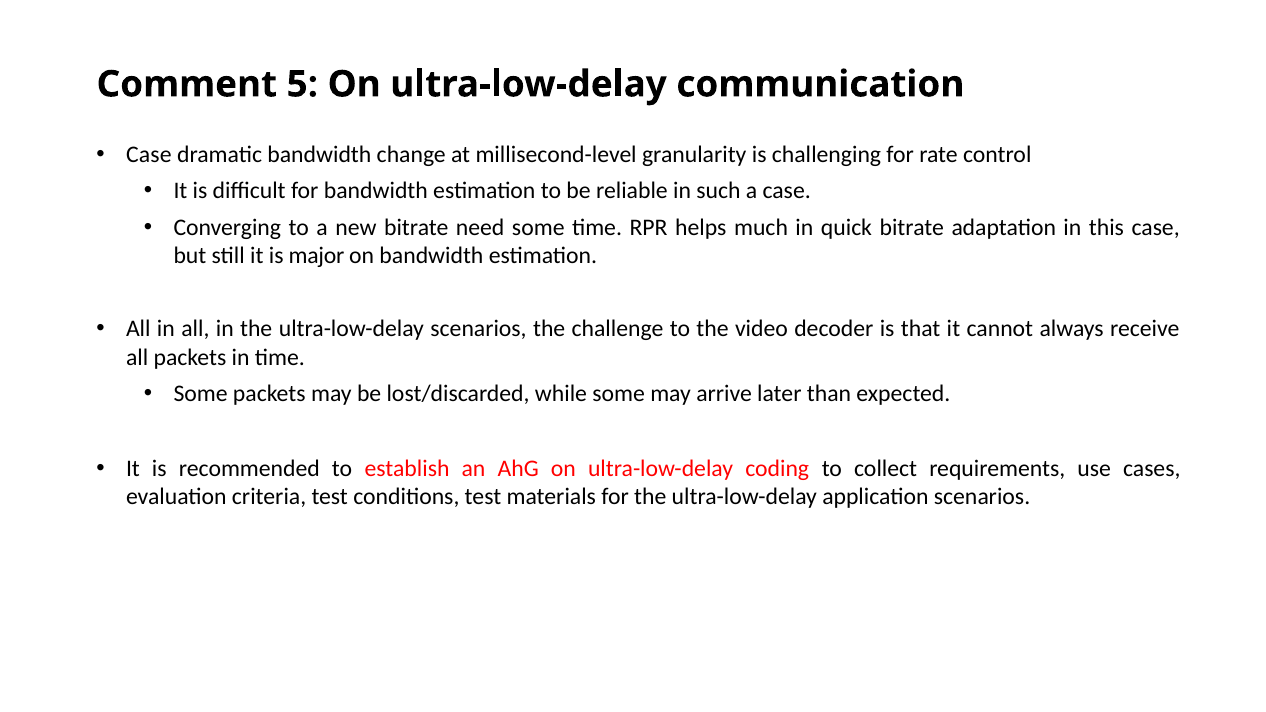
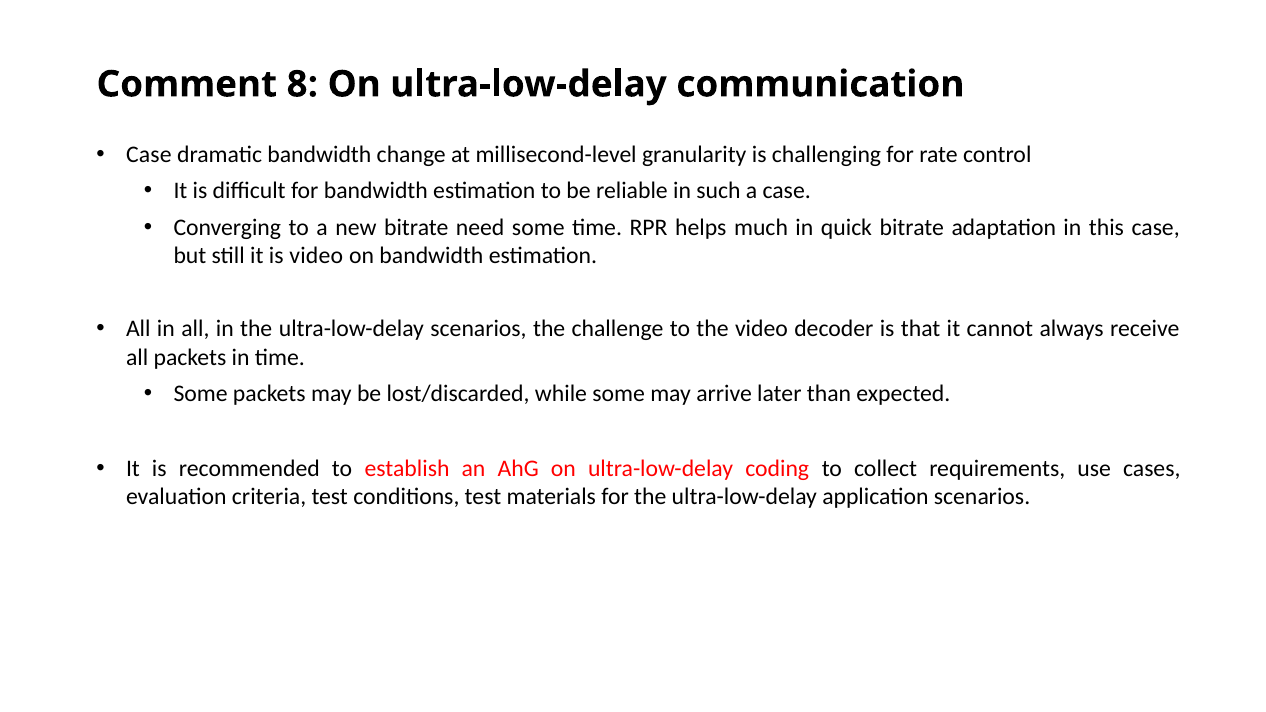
5: 5 -> 8 (302, 84)
is major: major -> video (316, 256)
